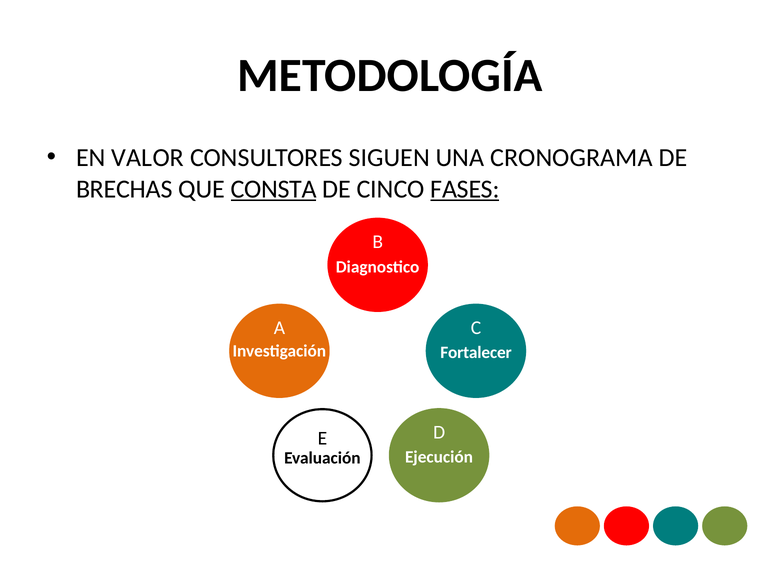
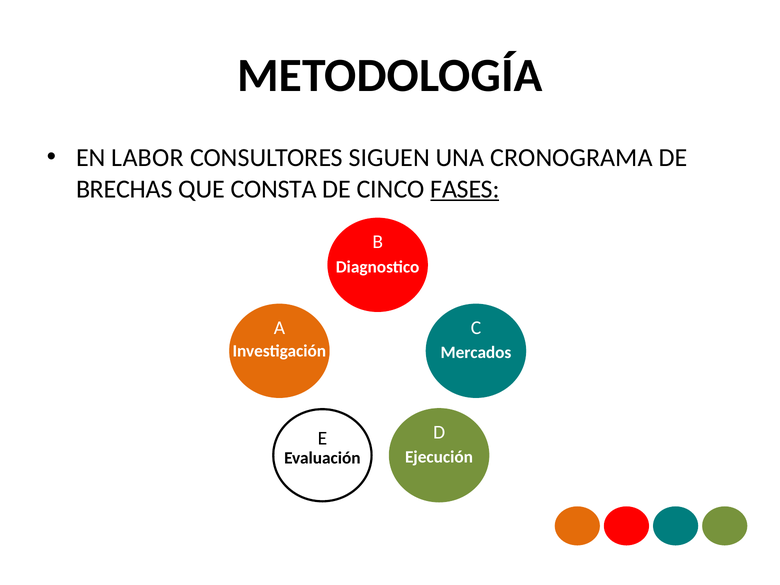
VALOR: VALOR -> LABOR (148, 158)
CONSTA underline: present -> none (274, 189)
Fortalecer: Fortalecer -> Mercados (476, 353)
